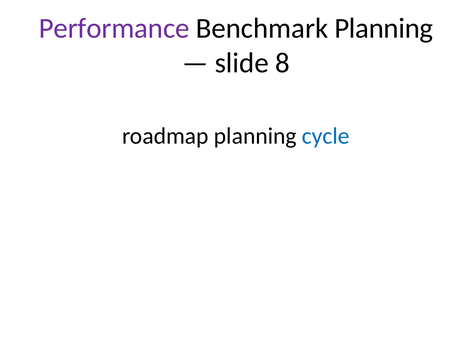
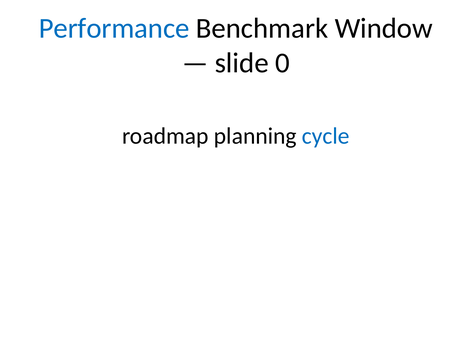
Performance colour: purple -> blue (114, 28)
Benchmark Planning: Planning -> Window (384, 28)
8: 8 -> 0 (282, 63)
